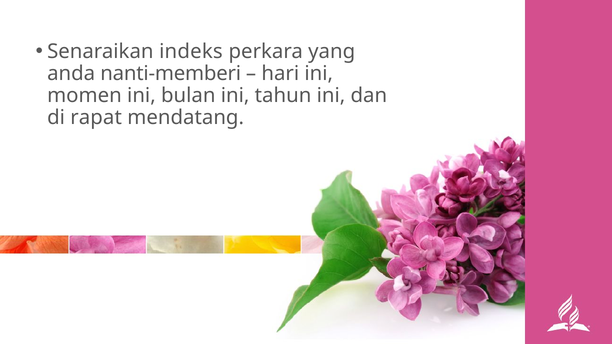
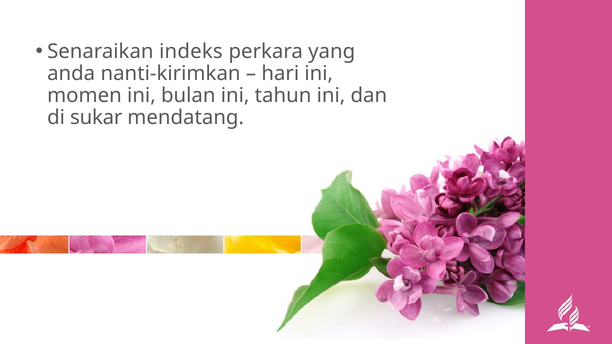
nanti-memberi: nanti-memberi -> nanti-kirimkan (171, 74)
rapat: rapat -> sukar (96, 118)
